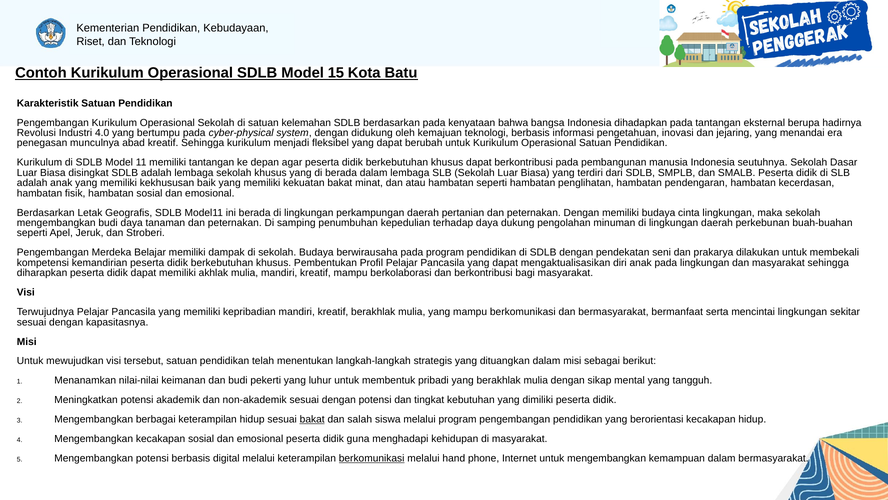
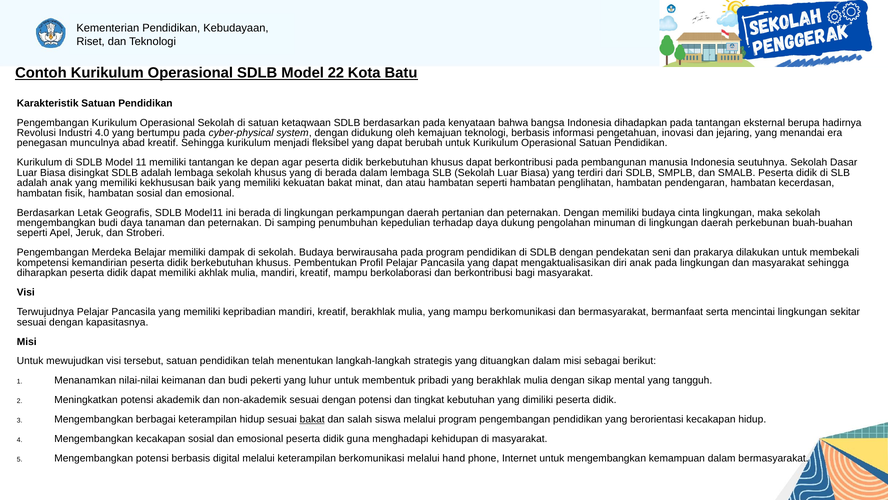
15: 15 -> 22 (336, 73)
kelemahan: kelemahan -> ketaqwaan (306, 123)
berkomunikasi underline: present -> none (372, 458)
